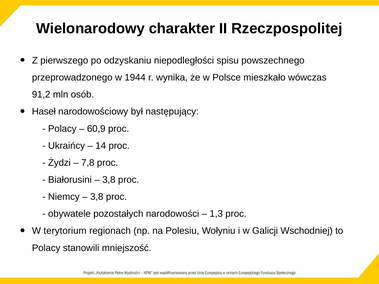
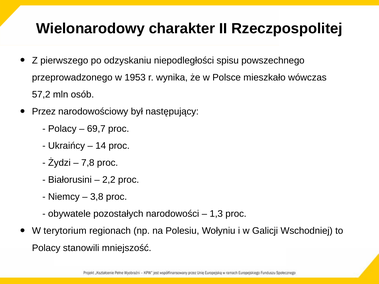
1944: 1944 -> 1953 (135, 78)
91,2: 91,2 -> 57,2 (41, 95)
Haseł: Haseł -> Przez (44, 112)
60,9: 60,9 -> 69,7 (96, 129)
3,8: 3,8 -> 2,2 (109, 180)
